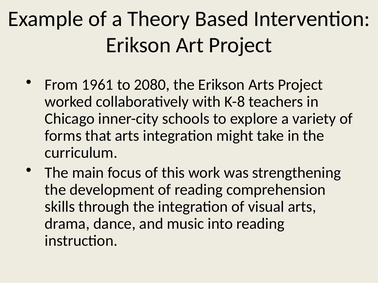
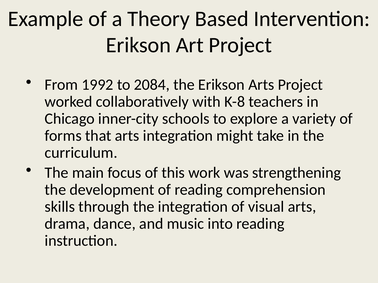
1961: 1961 -> 1992 (98, 85)
2080: 2080 -> 2084 (152, 85)
